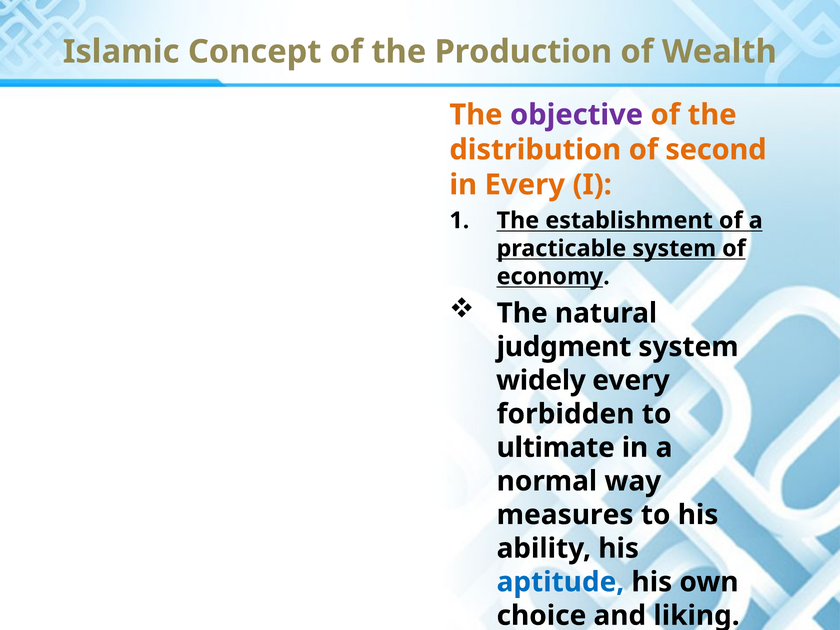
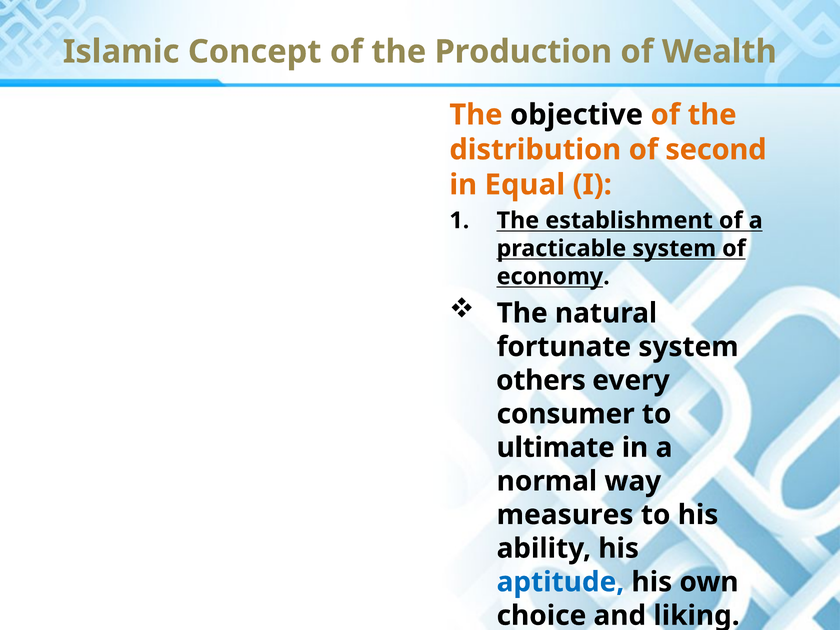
objective colour: purple -> black (577, 115)
in Every: Every -> Equal (525, 185)
judgment: judgment -> fortunate (564, 347)
widely: widely -> others (541, 380)
forbidden: forbidden -> consumer (566, 414)
